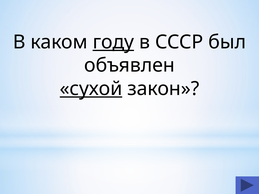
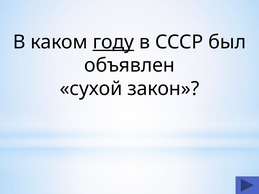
сухой underline: present -> none (91, 89)
